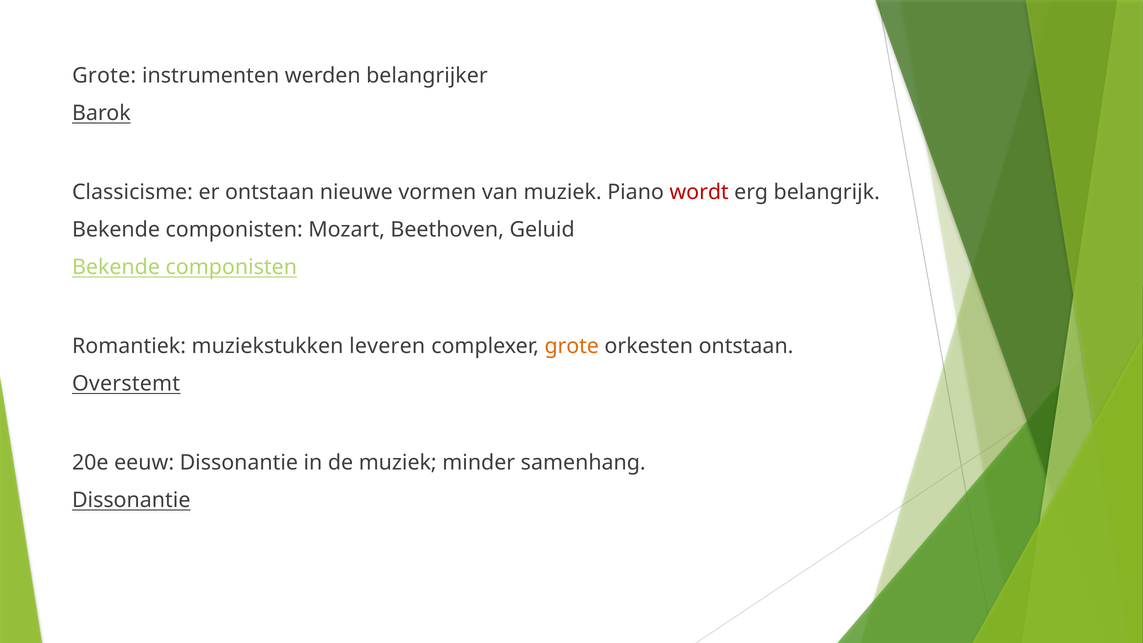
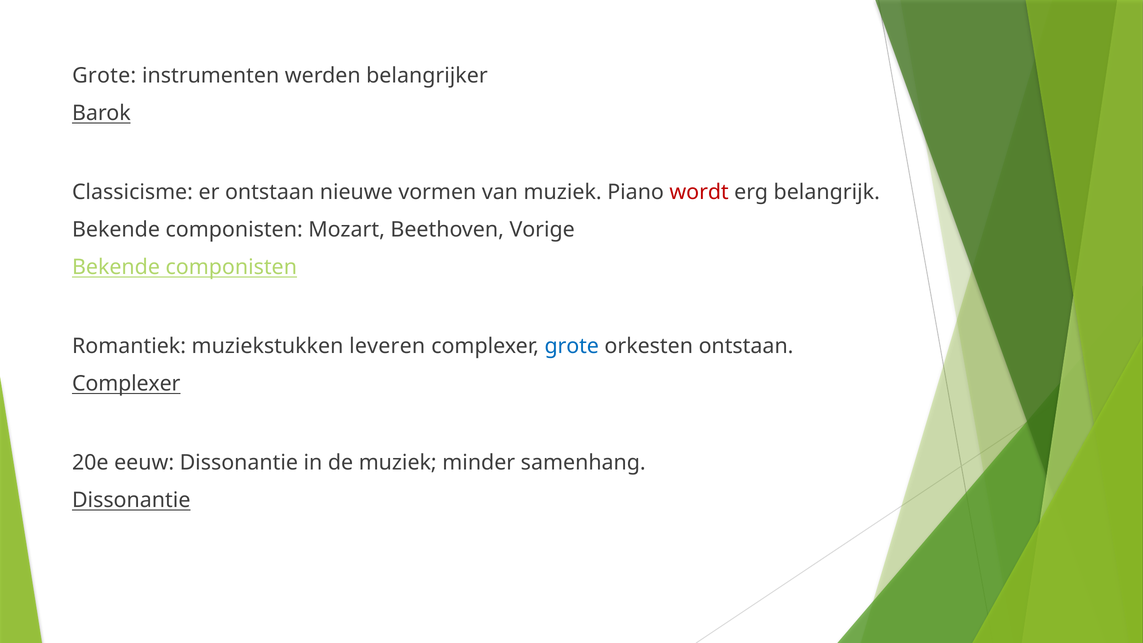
Geluid: Geluid -> Vorige (542, 230)
grote colour: orange -> blue (572, 346)
Overstemt: Overstemt -> Complexer (126, 384)
